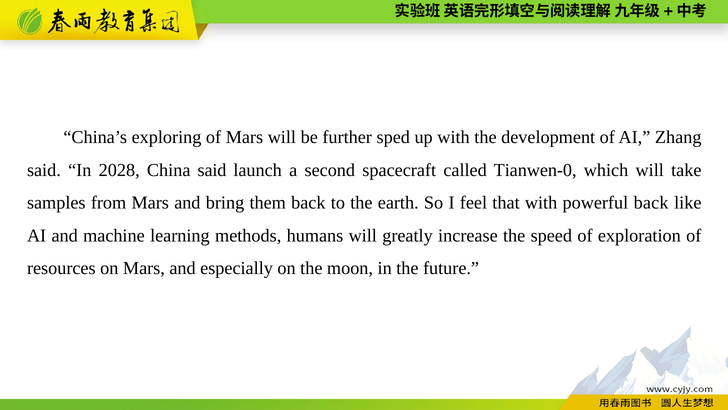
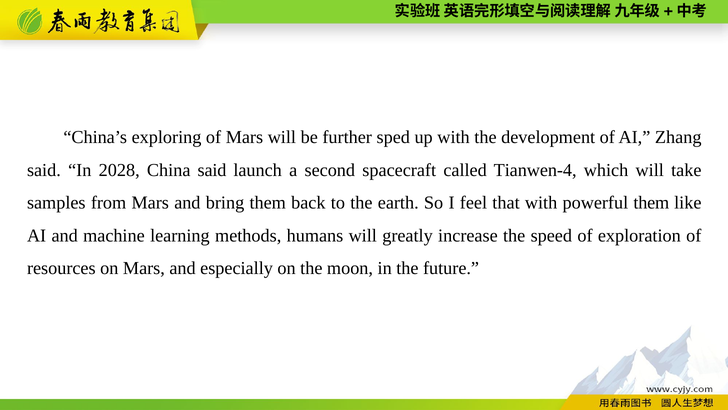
Tianwen-0: Tianwen-0 -> Tianwen-4 (535, 170)
powerful back: back -> them (651, 203)
